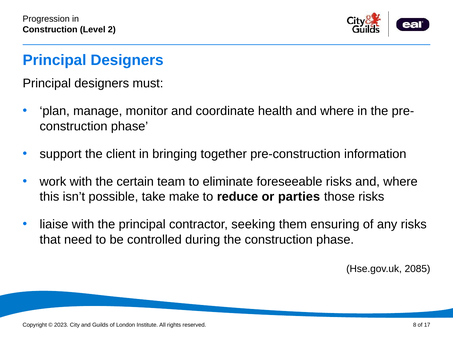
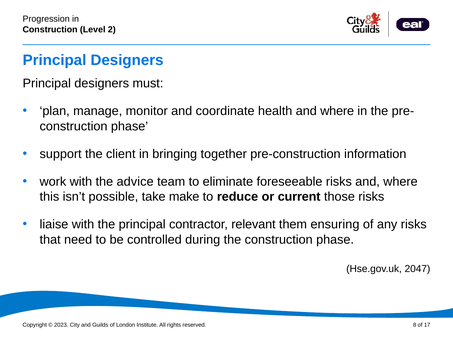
certain: certain -> advice (135, 182)
parties: parties -> current (299, 197)
seeking: seeking -> relevant (253, 224)
2085: 2085 -> 2047 (417, 268)
